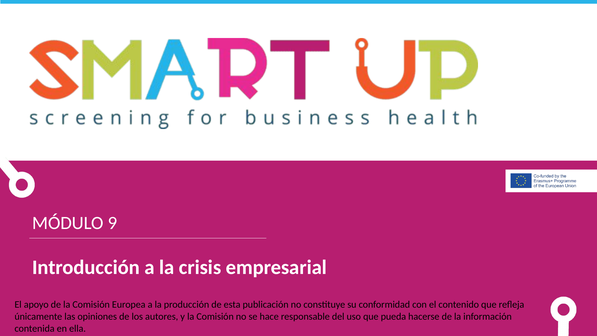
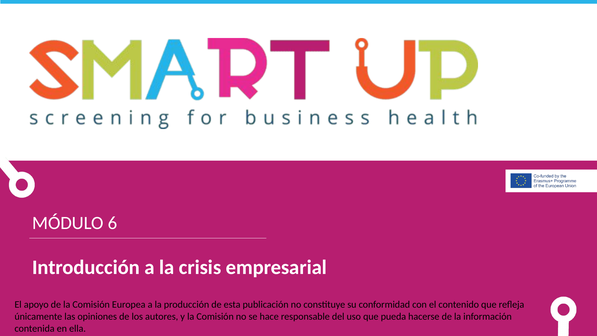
9: 9 -> 6 (113, 223)
